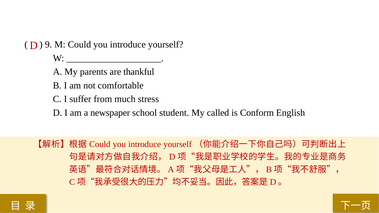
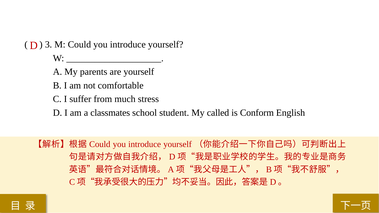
9: 9 -> 3 (48, 45)
are thankful: thankful -> yourself (139, 72)
newspaper: newspaper -> classmates (110, 113)
